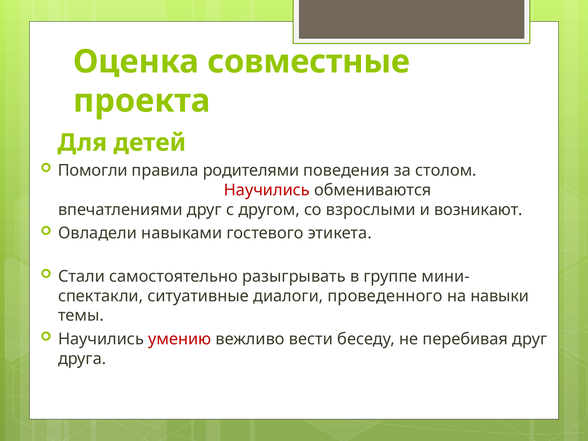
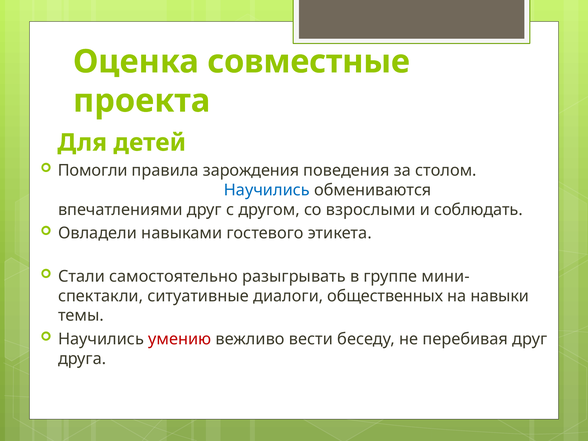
родителями: родителями -> зарождения (251, 170)
Научились colour: red -> blue (267, 190)
возникают: возникают -> соблюдать (478, 210)
проведенного: проведенного -> общественных (385, 296)
